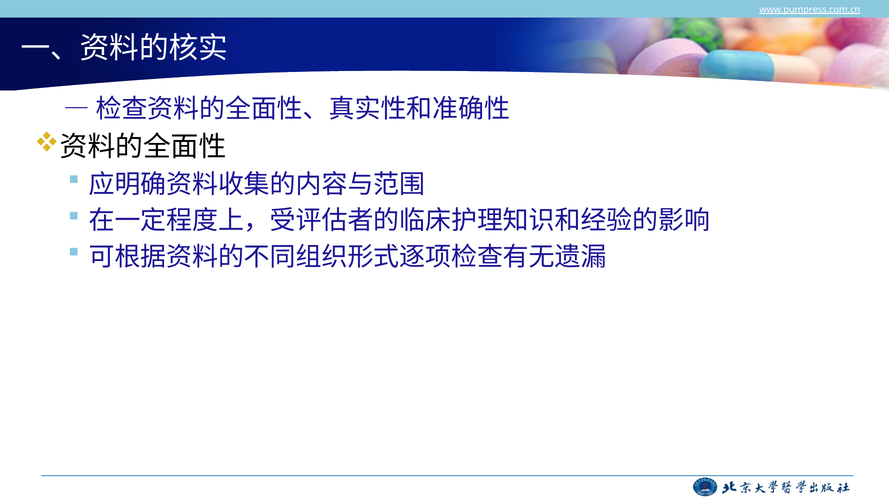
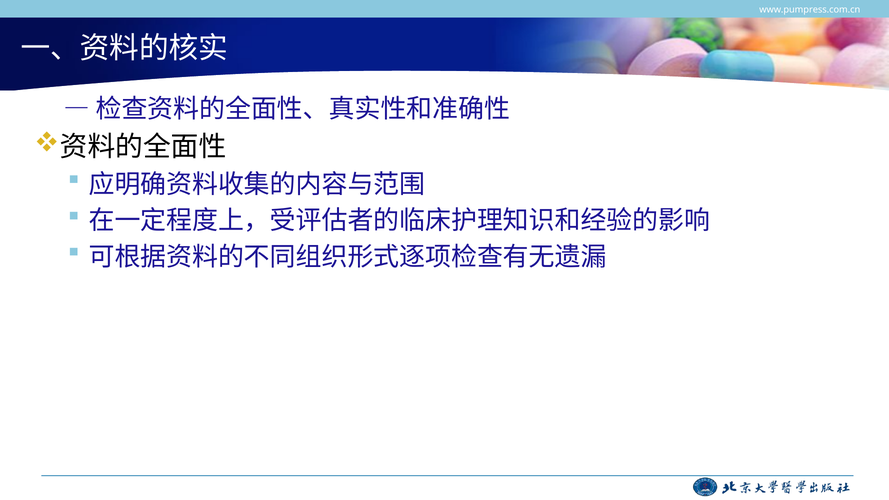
www.pumpress.com.cn underline: present -> none (810, 10)
